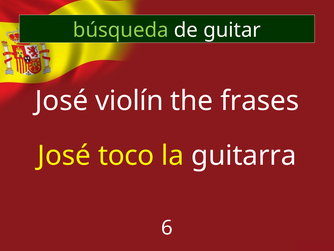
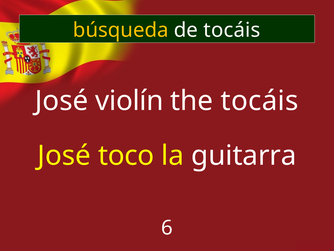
búsqueda colour: light green -> yellow (121, 30)
de guitar: guitar -> tocáis (232, 30)
the frases: frases -> tocáis (260, 101)
